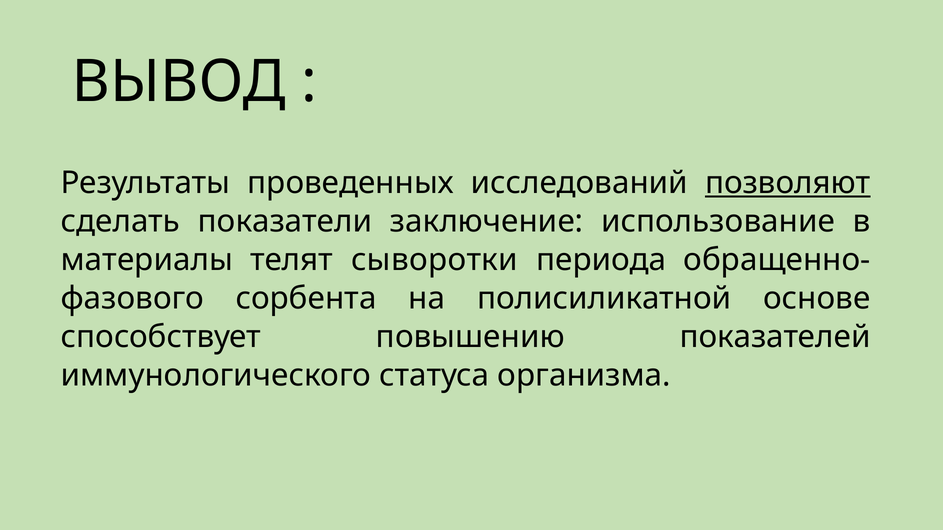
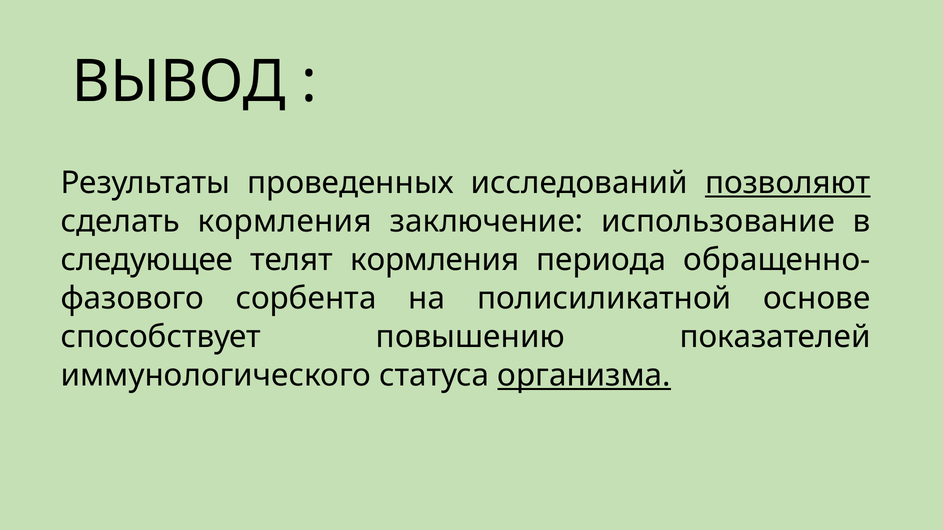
сделать показатели: показатели -> кормления (285, 222)
материалы: материалы -> следующее (147, 260)
телят сыворотки: сыворотки -> кормления (435, 260)
организма underline: none -> present (584, 376)
